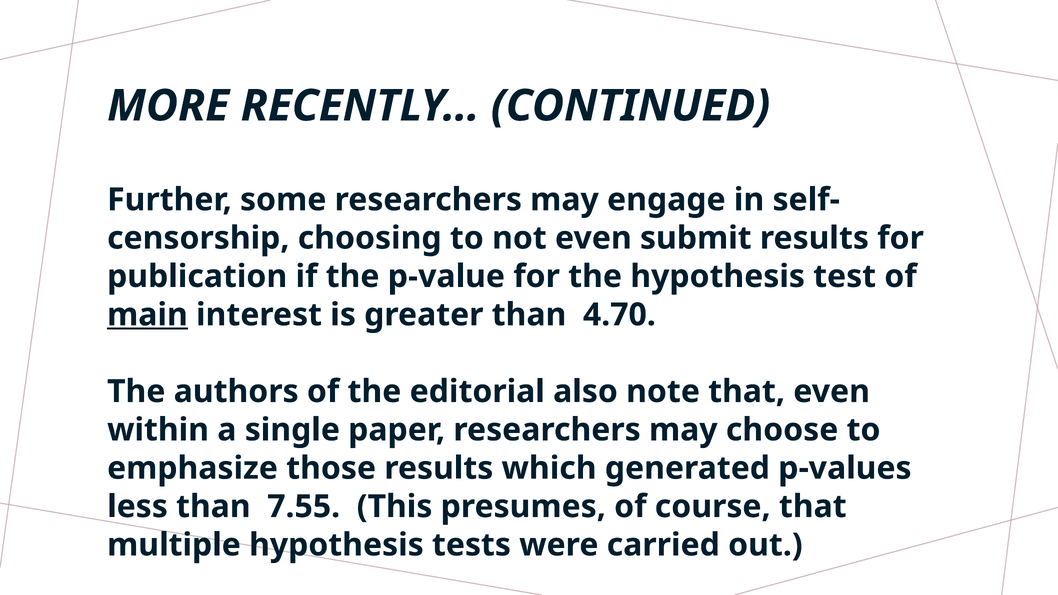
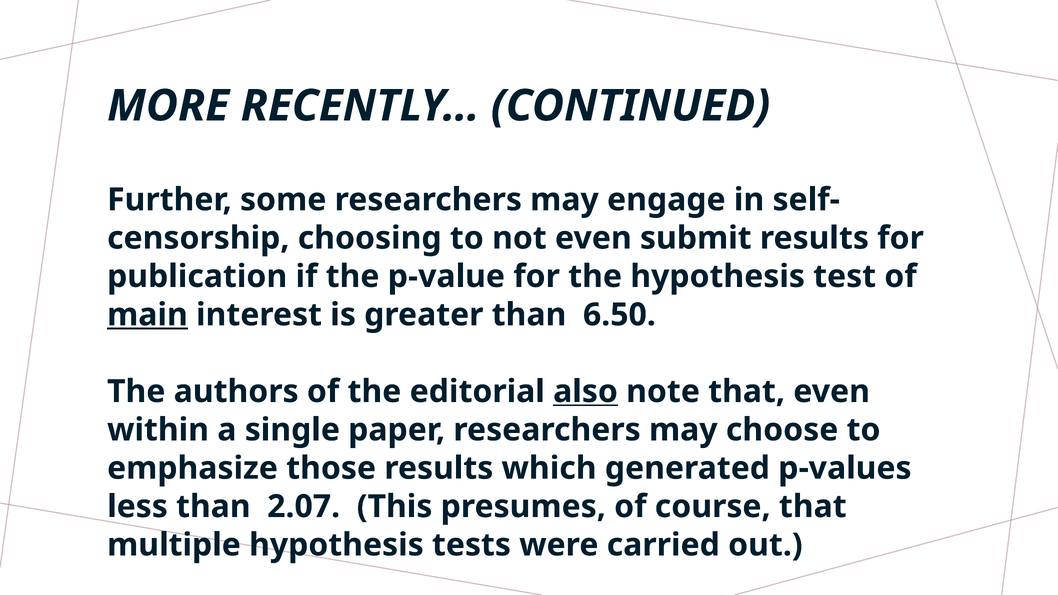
4.70: 4.70 -> 6.50 (619, 315)
also underline: none -> present (585, 392)
7.55: 7.55 -> 2.07 (304, 507)
